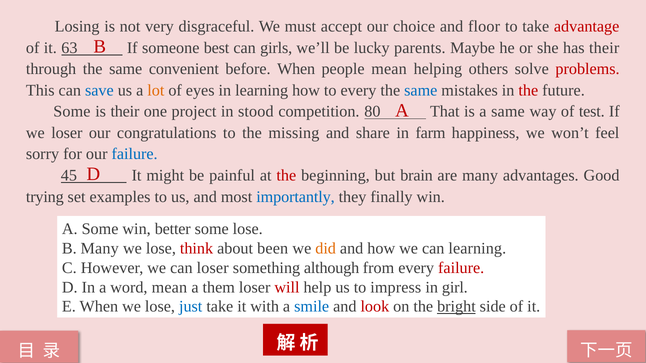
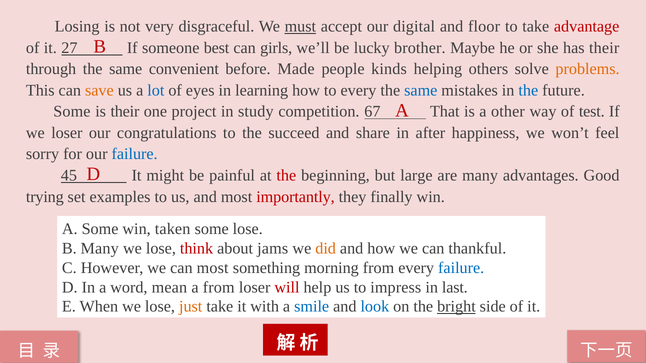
must underline: none -> present (300, 26)
choice: choice -> digital (414, 26)
63: 63 -> 27 (69, 48)
parents: parents -> brother (420, 48)
before When: When -> Made (296, 69)
people mean: mean -> kinds (389, 69)
problems colour: red -> orange (588, 69)
save colour: blue -> orange (99, 90)
lot colour: orange -> blue (156, 90)
the colour: red -> blue (528, 90)
stood: stood -> study (256, 112)
80: 80 -> 67 (372, 112)
a same: same -> other (508, 112)
missing: missing -> succeed (294, 133)
farm: farm -> after (430, 133)
brain: brain -> large (416, 176)
importantly colour: blue -> red (296, 197)
better: better -> taken (173, 229)
been: been -> jams (273, 249)
can learning: learning -> thankful (477, 249)
can loser: loser -> most (213, 268)
although: although -> morning (331, 268)
failure colour: red -> blue (461, 268)
a them: them -> from (219, 288)
girl: girl -> last (455, 288)
just colour: blue -> orange (191, 307)
look colour: red -> blue (375, 307)
